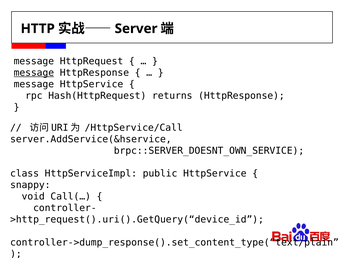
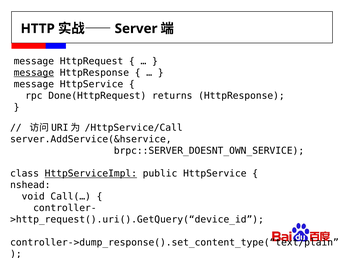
Hash(HttpRequest: Hash(HttpRequest -> Done(HttpRequest (97, 96)
HttpServiceImpl underline: none -> present (91, 174)
snappy: snappy -> nshead (30, 185)
